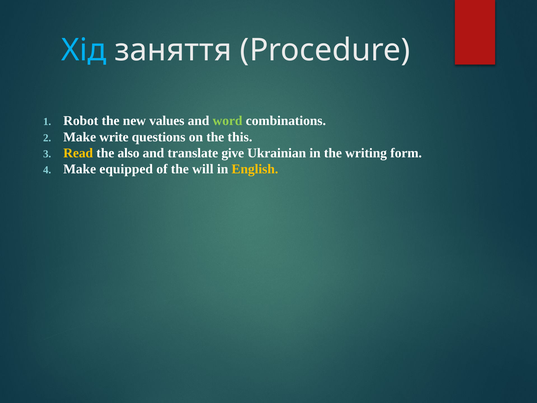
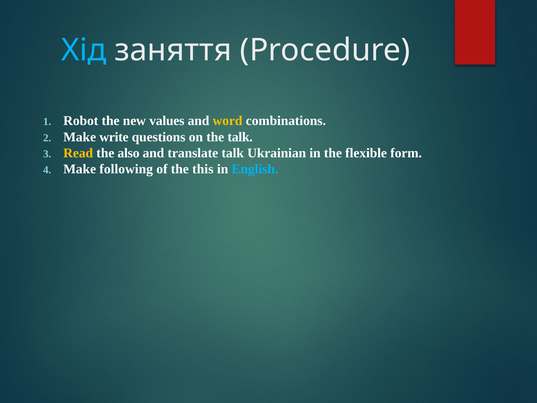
word colour: light green -> yellow (228, 121)
the this: this -> talk (240, 137)
translate give: give -> talk (233, 153)
writing: writing -> flexible (366, 153)
equipped: equipped -> following (126, 169)
will: will -> this (203, 169)
English colour: yellow -> light blue (255, 169)
